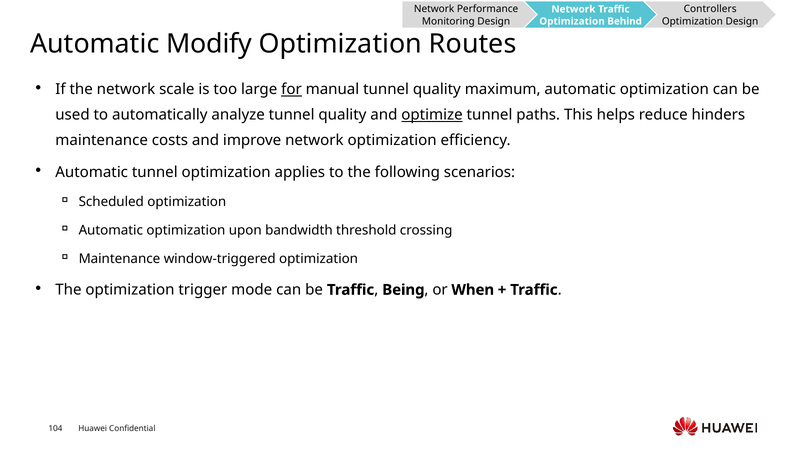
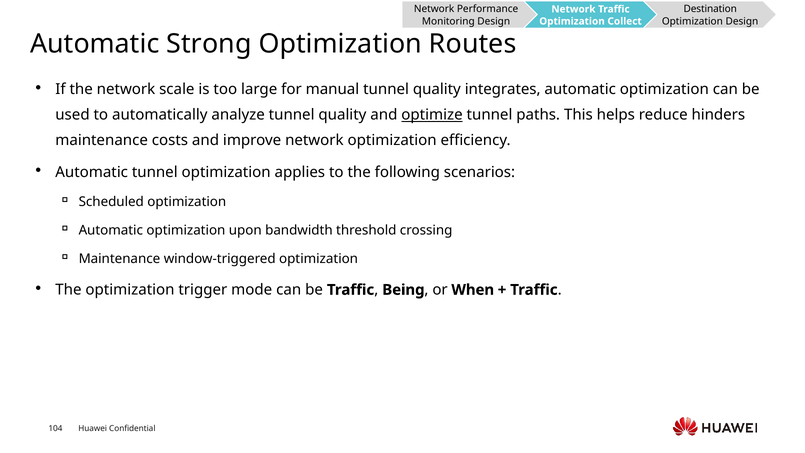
Controllers: Controllers -> Destination (710, 9)
Behind: Behind -> Collect (625, 21)
Modify: Modify -> Strong (209, 44)
for underline: present -> none (291, 89)
maximum: maximum -> integrates (503, 89)
